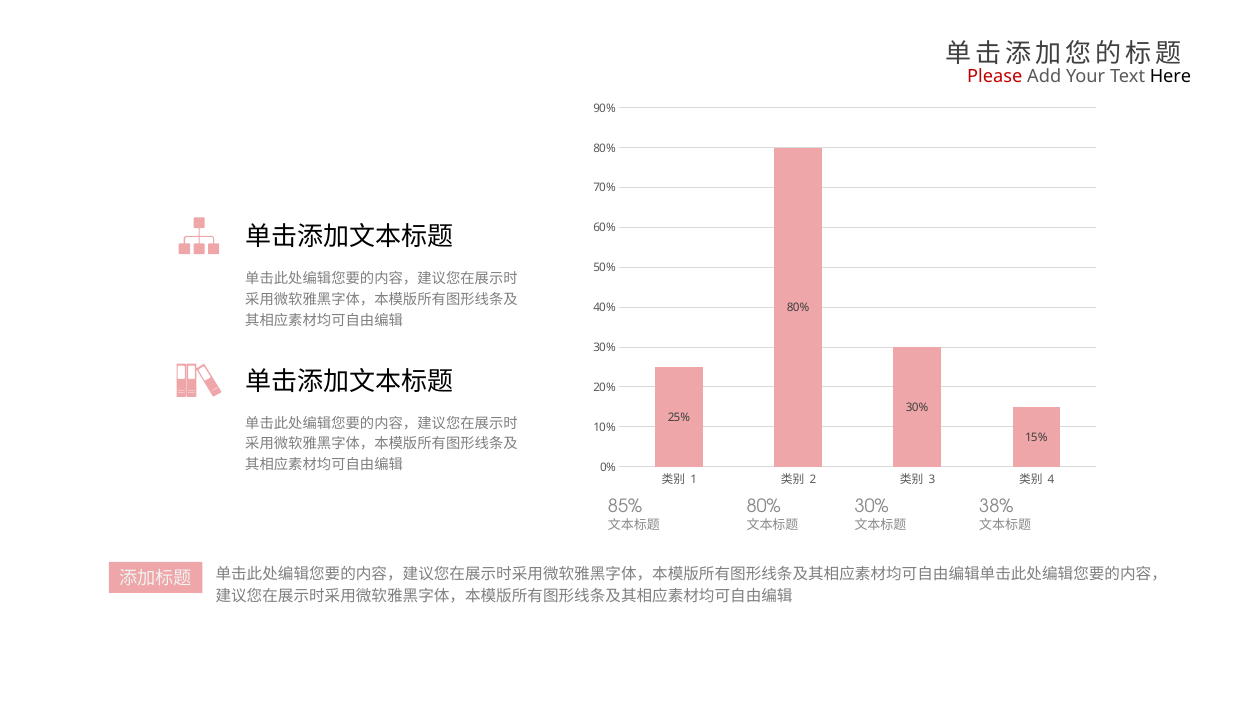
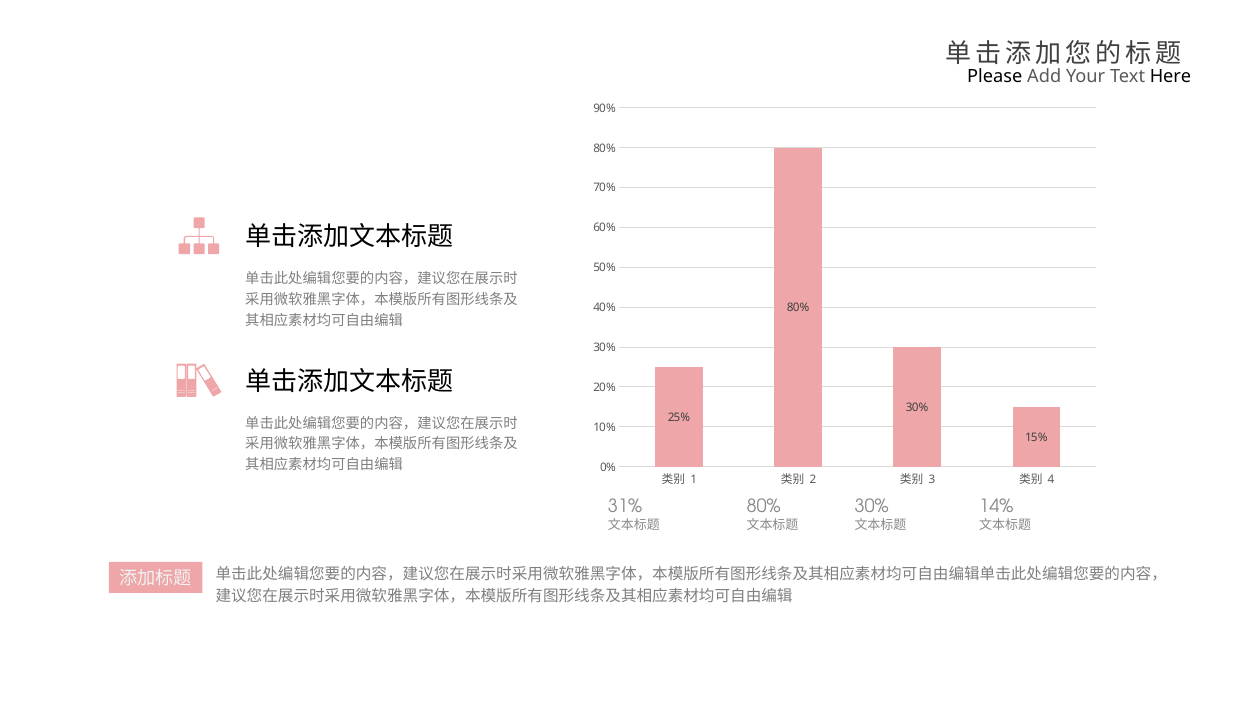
Please colour: red -> black (995, 77)
85%: 85% -> 31% (625, 506)
38%: 38% -> 14% (996, 506)
